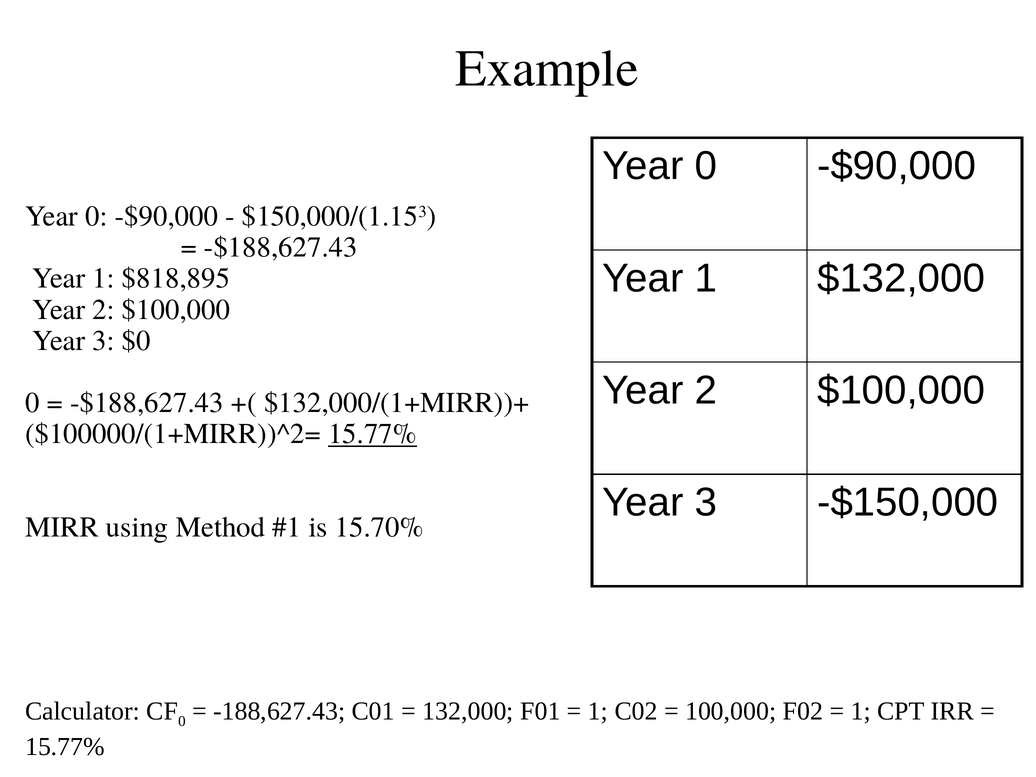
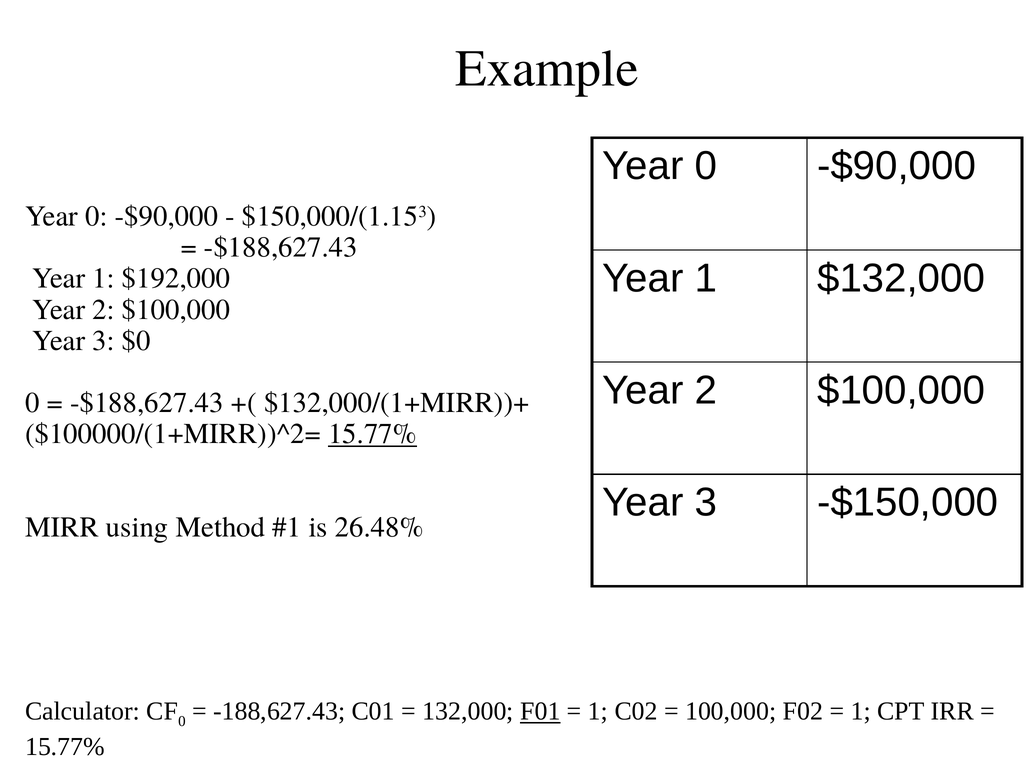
$818,895: $818,895 -> $192,000 (176, 278)
15.70%: 15.70% -> 26.48% (379, 527)
F01 underline: none -> present (540, 711)
